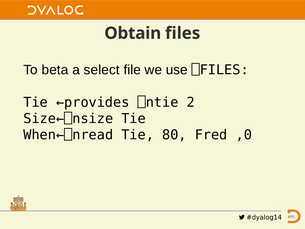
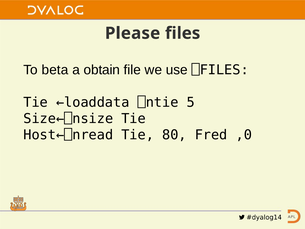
Obtain: Obtain -> Please (133, 33)
select: select -> obtain (102, 70)
←provides: ←provides -> ←loaddata (93, 102)
2: 2 -> 5 (191, 102)
When←⎕nread: When←⎕nread -> Host←⎕nread (68, 135)
